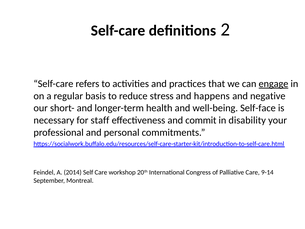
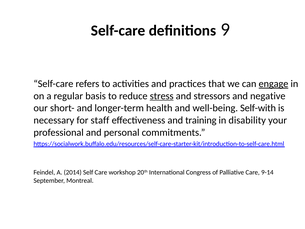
2: 2 -> 9 (225, 30)
stress underline: none -> present (162, 96)
happens: happens -> stressors (212, 96)
Self-face: Self-face -> Self-with (258, 108)
commit: commit -> training (201, 120)
